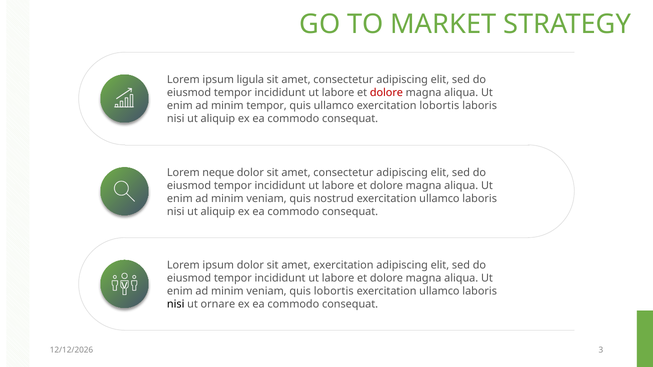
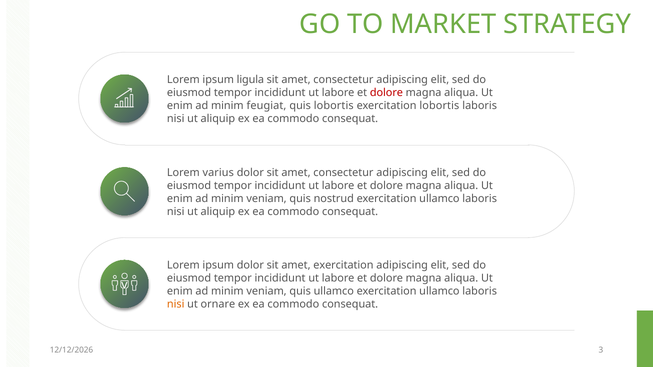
minim tempor: tempor -> feugiat (266, 106)
quis ullamco: ullamco -> lobortis (334, 106)
neque: neque -> varius (218, 173)
quis lobortis: lobortis -> ullamco (334, 291)
nisi colour: black -> orange (176, 304)
